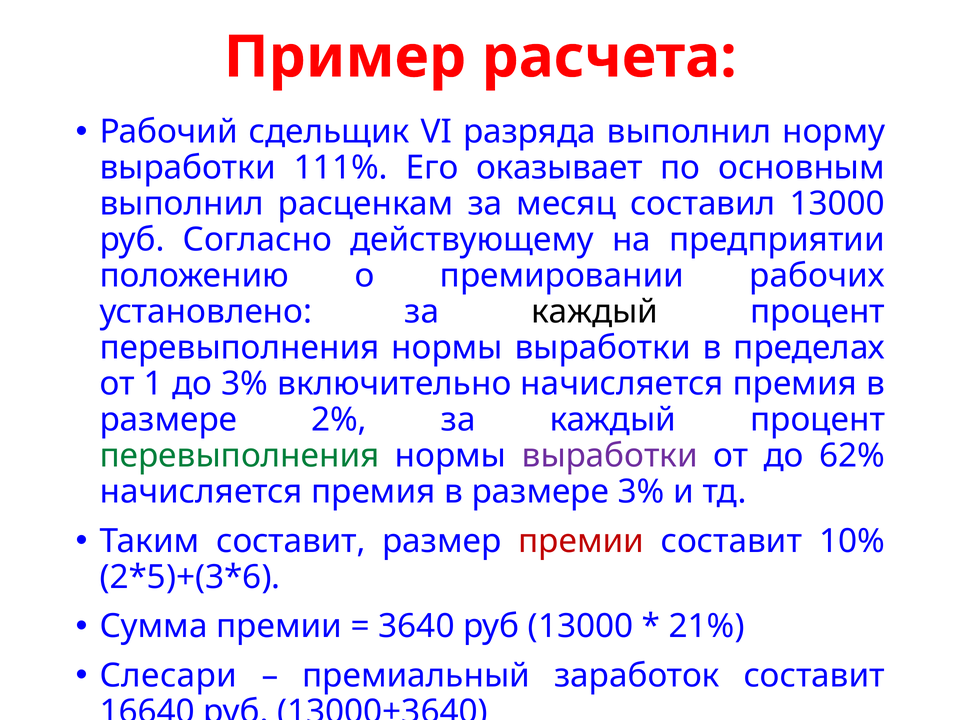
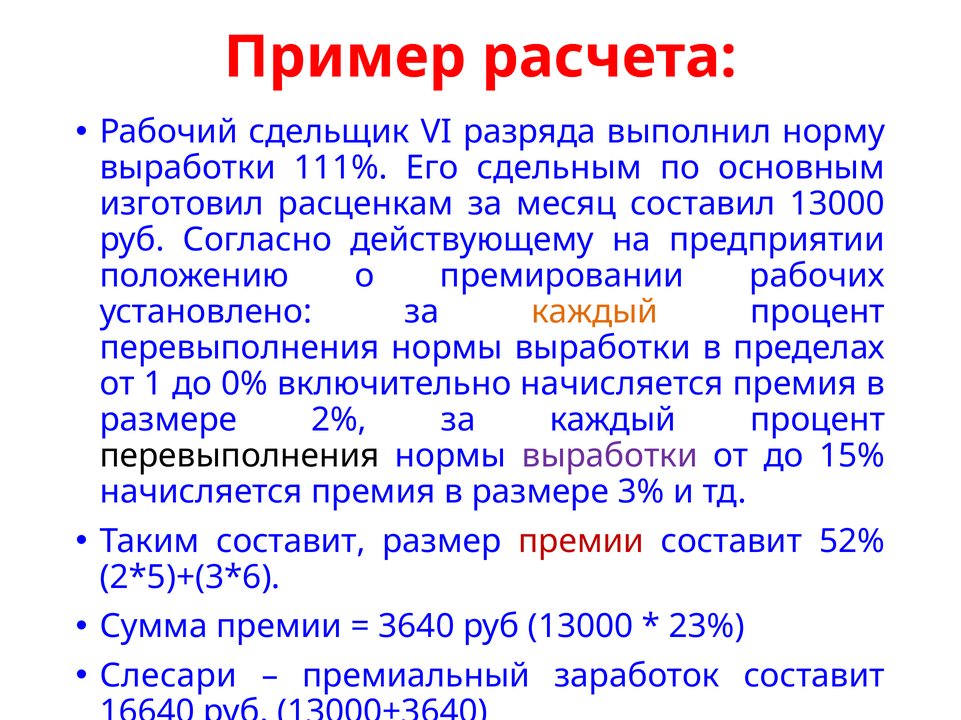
оказывает: оказывает -> сдельным (559, 168)
выполнил: выполнил -> изготовил (182, 204)
каждый colour: black -> orange (595, 312)
до 3%: 3% -> 0% (245, 384)
перевыполнения colour: green -> black (240, 456)
62%: 62% -> 15% (852, 456)
10%: 10% -> 52% (852, 542)
21%: 21% -> 23% (707, 627)
